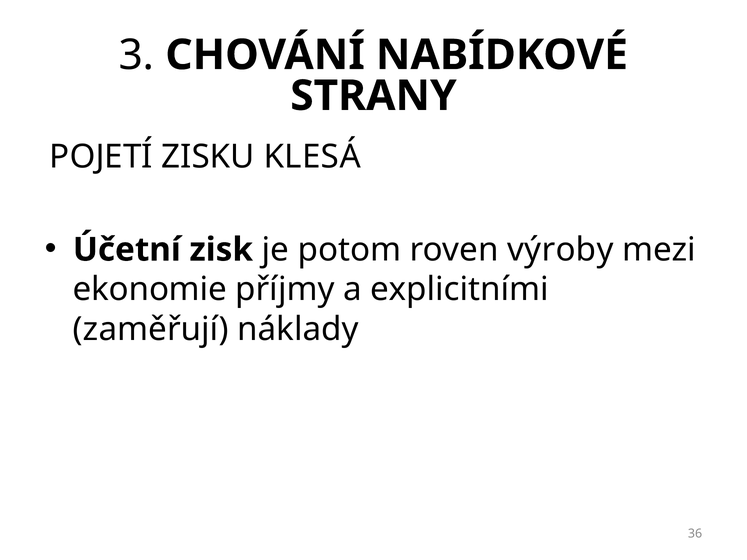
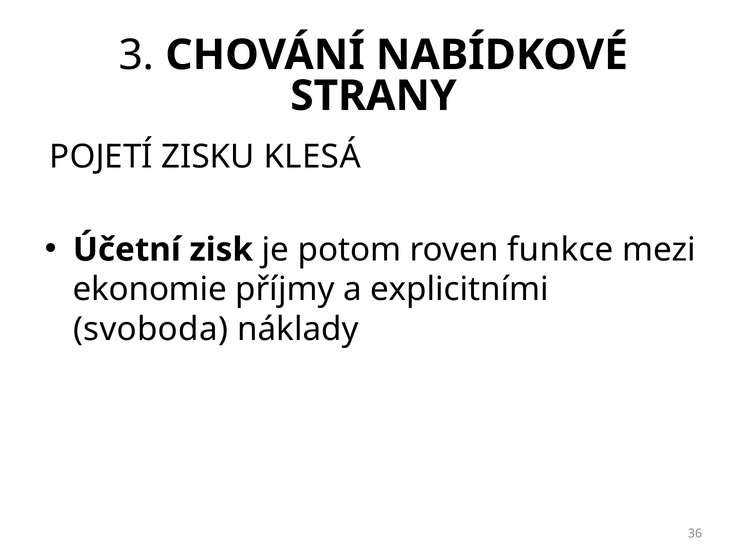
výroby: výroby -> funkce (560, 250)
zaměřují: zaměřují -> svoboda (151, 330)
